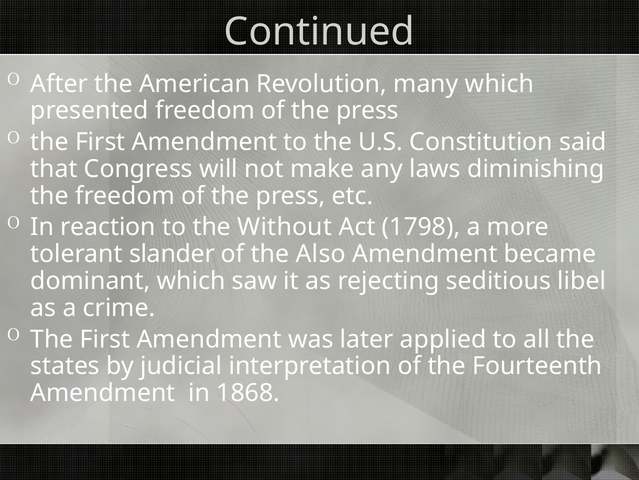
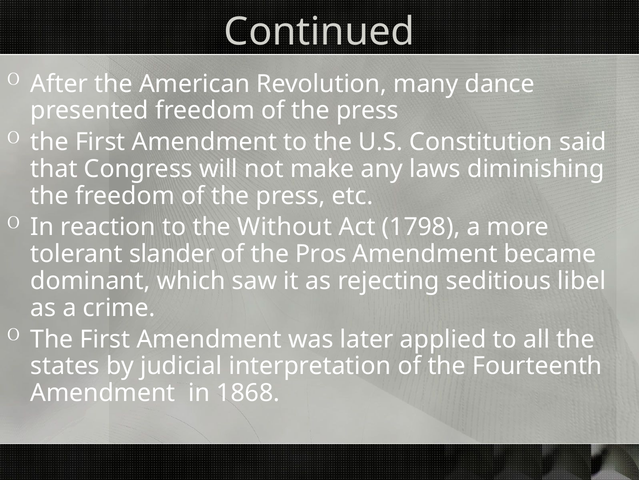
many which: which -> dance (500, 84)
Also: Also -> Pros (321, 254)
